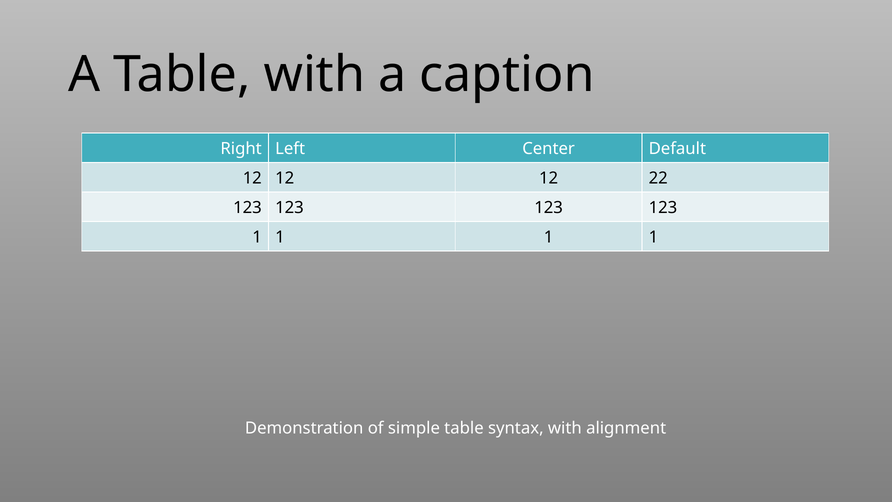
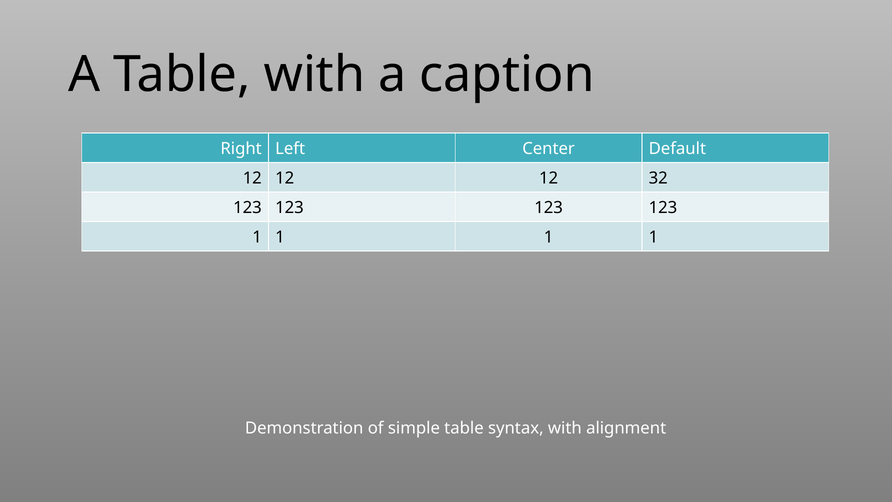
22: 22 -> 32 (658, 178)
